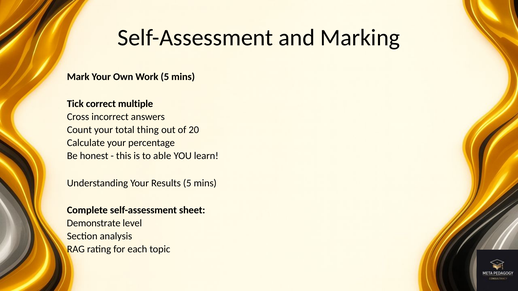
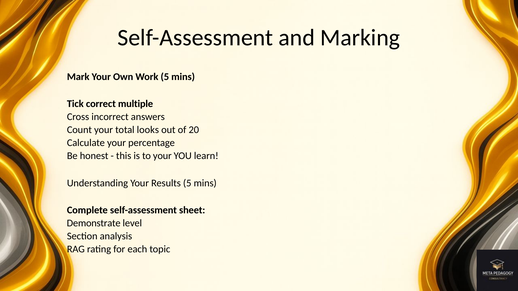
thing: thing -> looks (148, 130)
to able: able -> your (162, 156)
